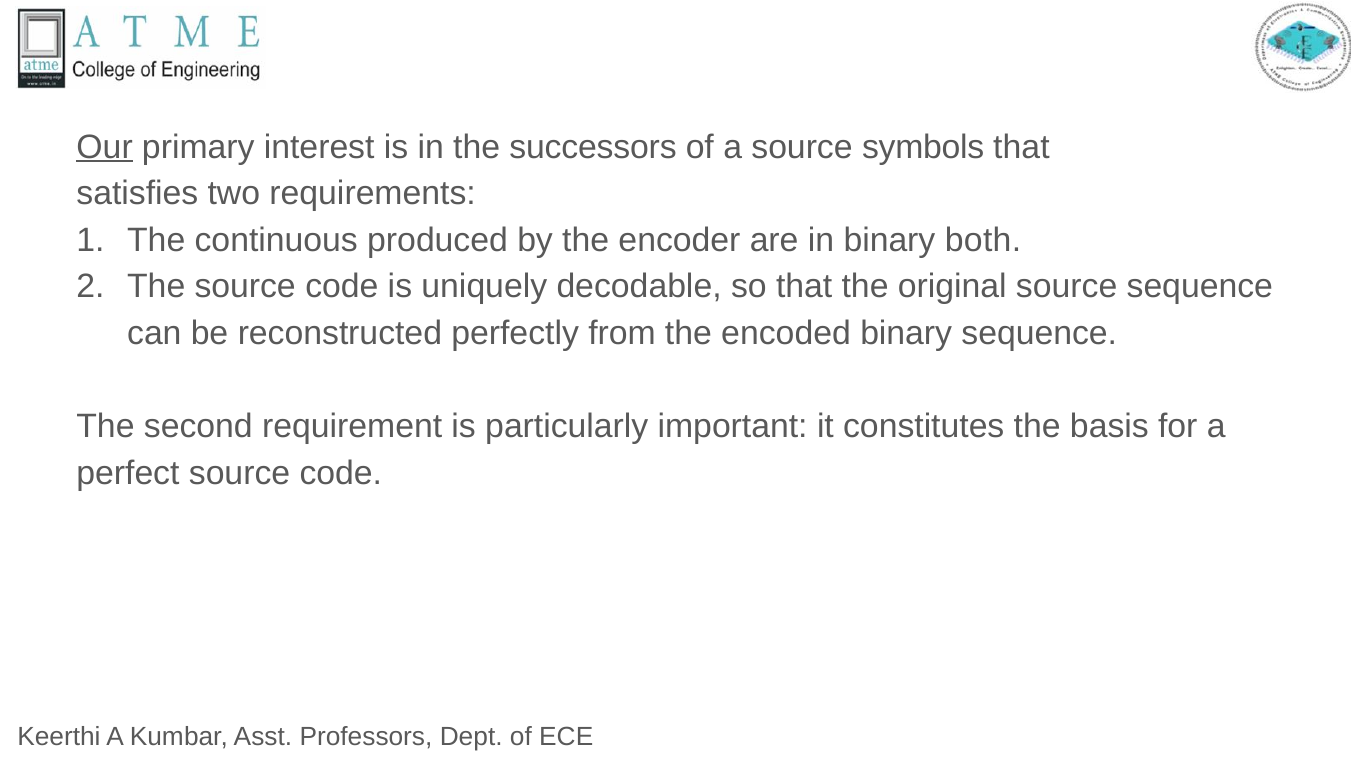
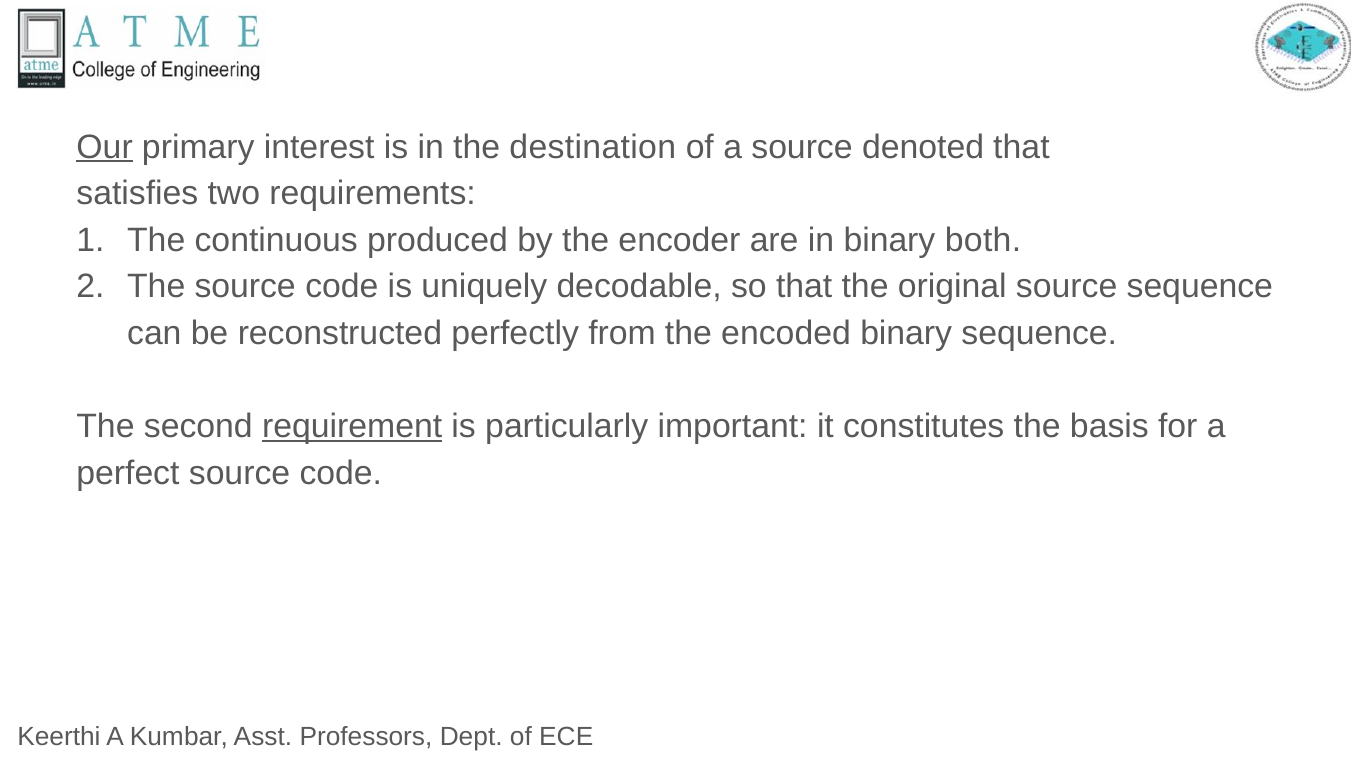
successors: successors -> destination (593, 147)
symbols: symbols -> denoted (923, 147)
requirement underline: none -> present (352, 426)
